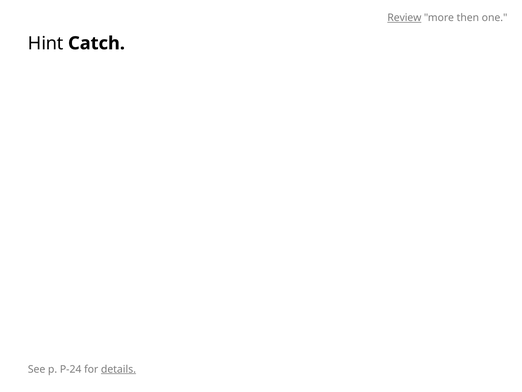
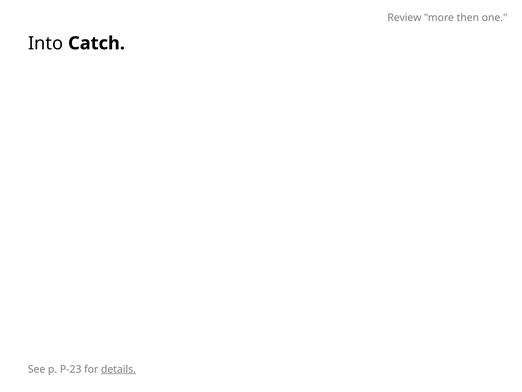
Review underline: present -> none (404, 18)
Hint: Hint -> Into (46, 43)
P-24: P-24 -> P-23 (71, 369)
